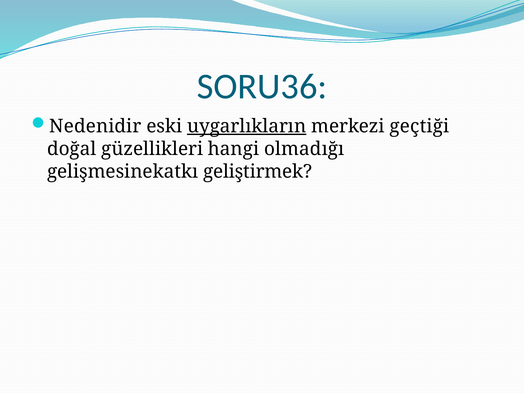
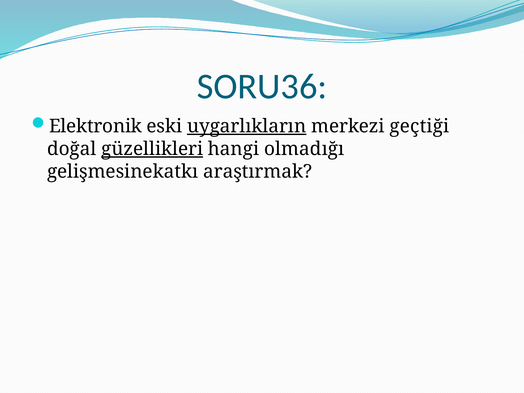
Nedenidir: Nedenidir -> Elektronik (95, 126)
güzellikleri underline: none -> present (152, 149)
geliştirmek: geliştirmek -> araştırmak (258, 172)
